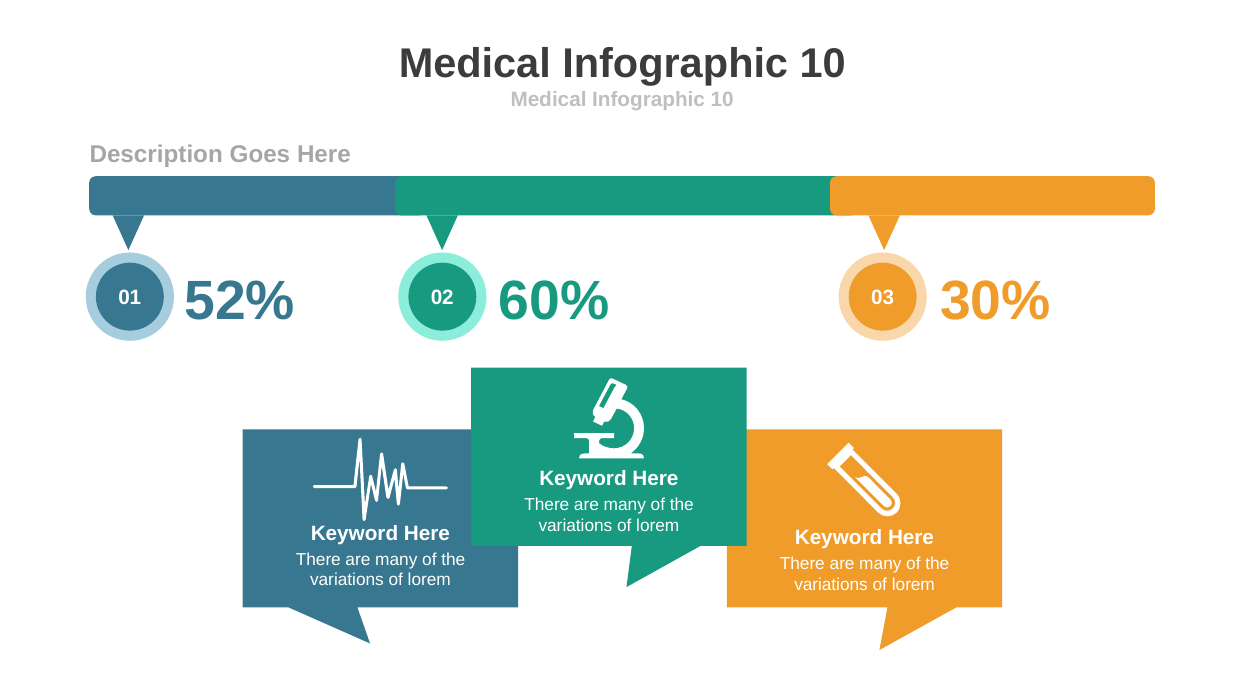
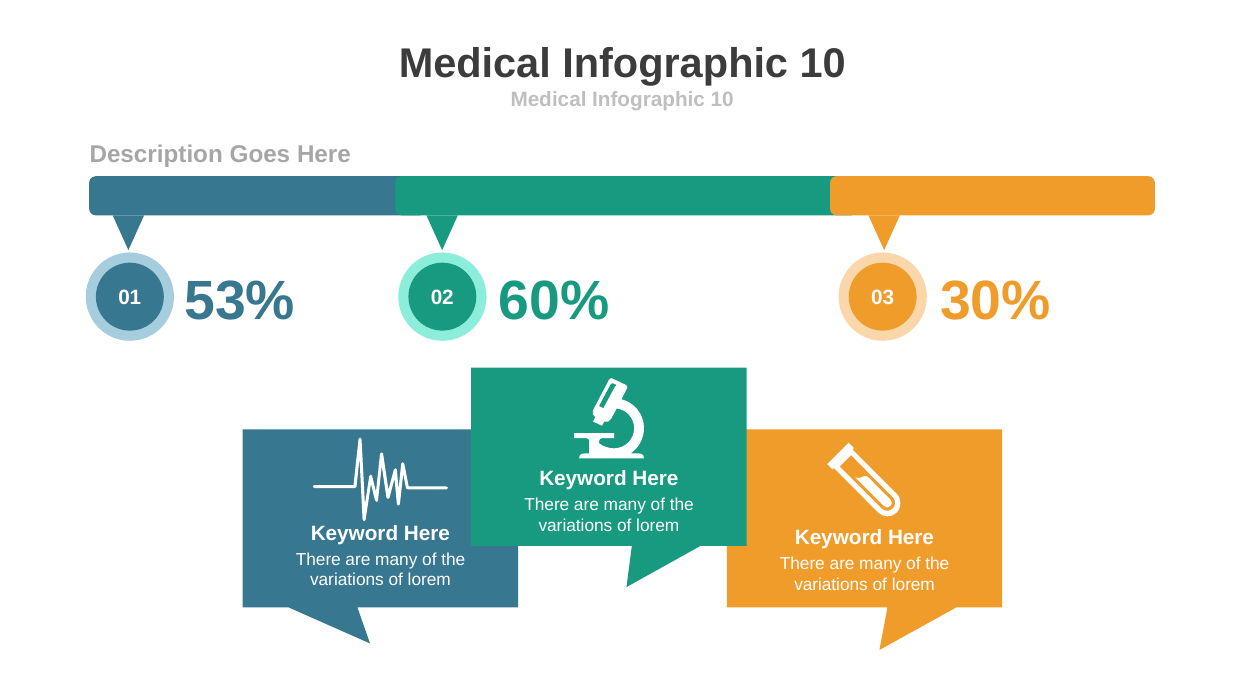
52%: 52% -> 53% (240, 301)
